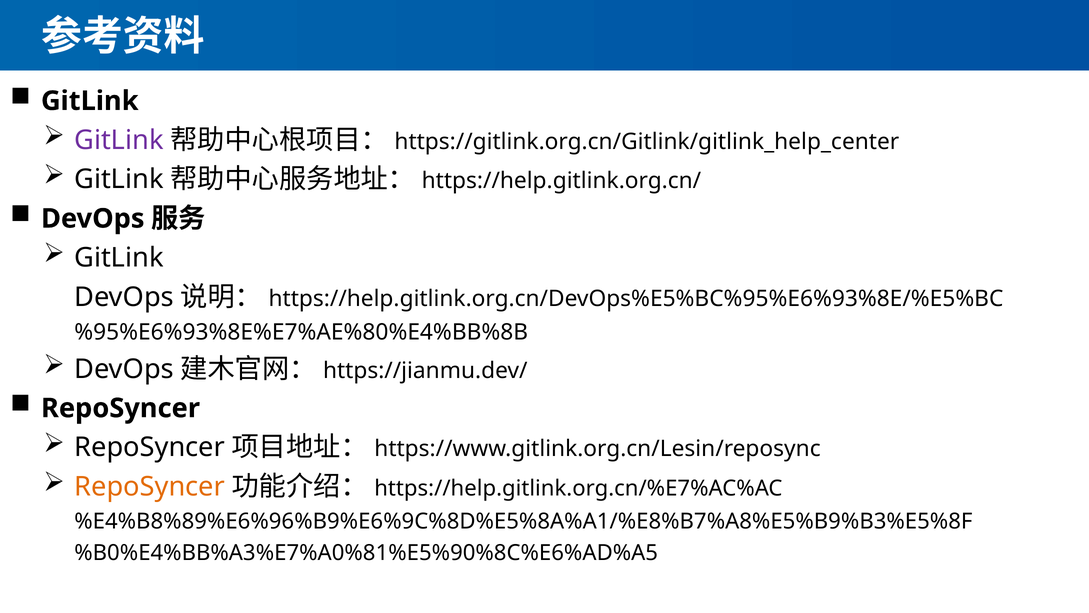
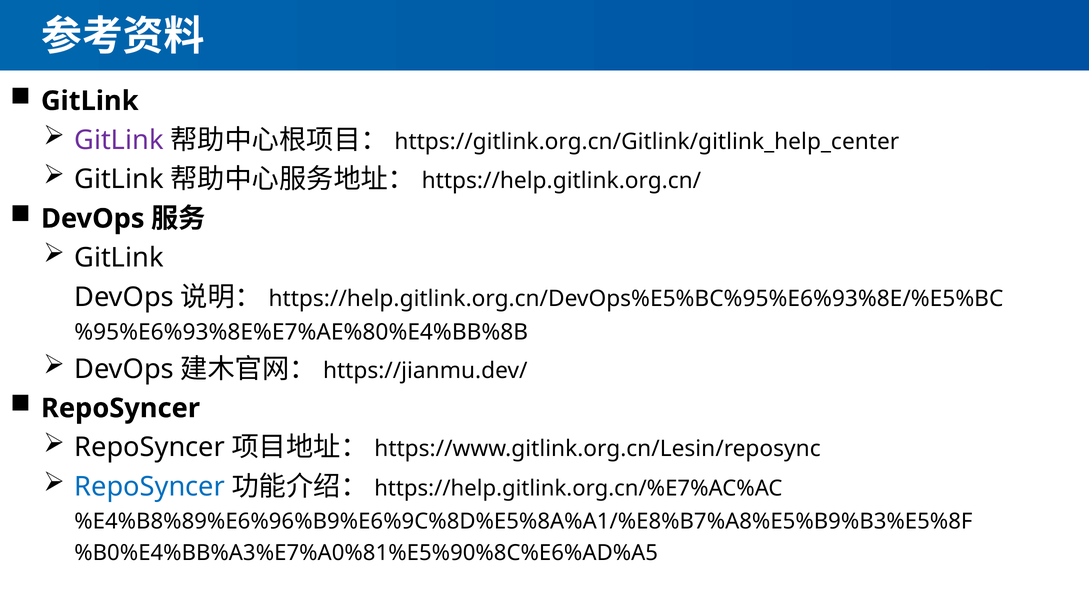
RepoSyncer colour: orange -> blue (150, 486)
